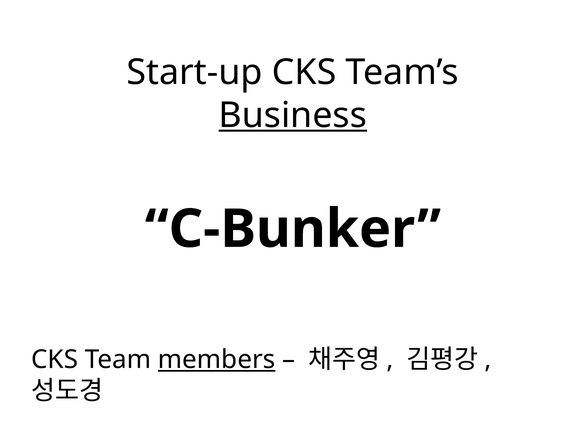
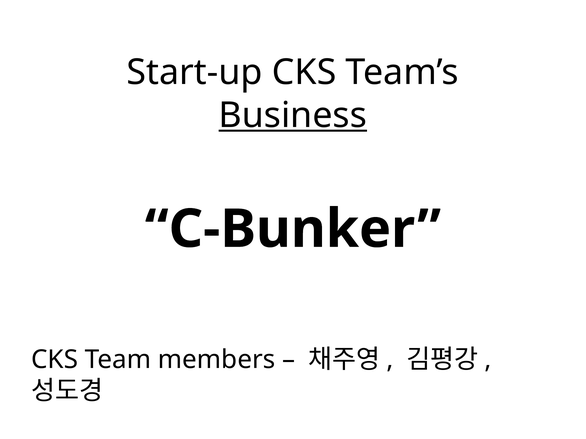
members underline: present -> none (217, 360)
